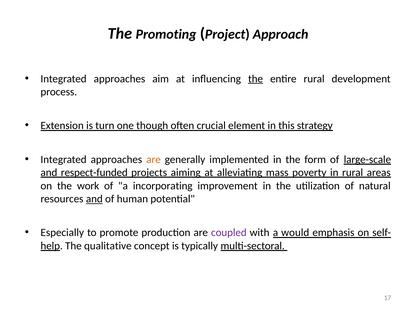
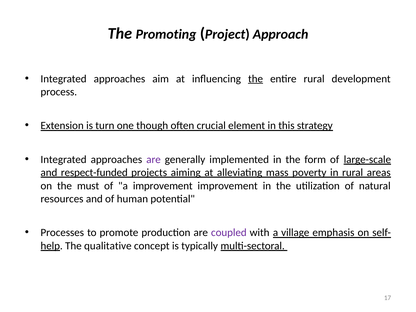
are colour: orange -> purple (154, 159)
work: work -> must (88, 186)
a incorporating: incorporating -> improvement (163, 186)
and underline: present -> none (94, 199)
Especially: Especially -> Processes (62, 233)
would: would -> village (295, 233)
